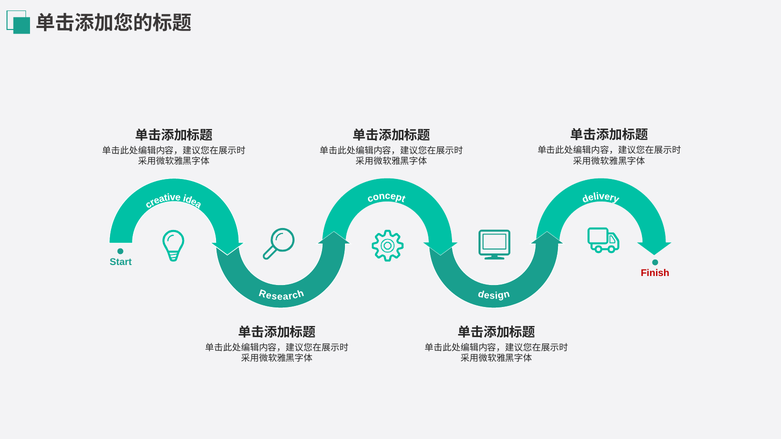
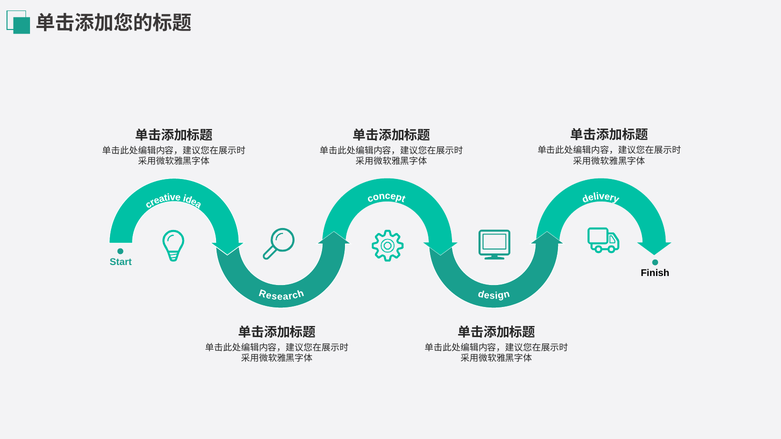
Finish colour: red -> black (655, 273)
